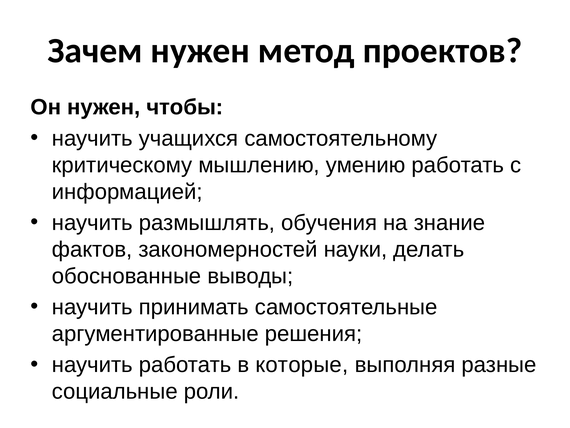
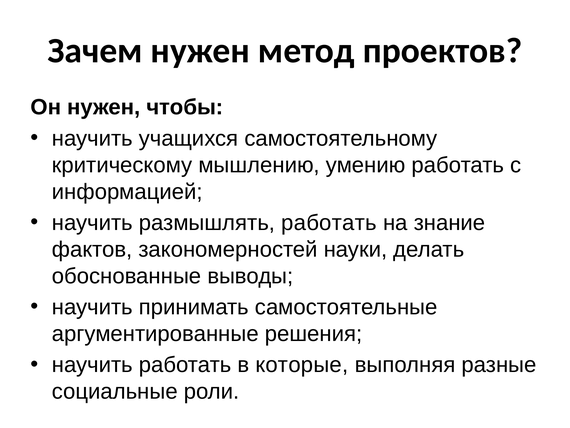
размышлять обучения: обучения -> работать (329, 223)
